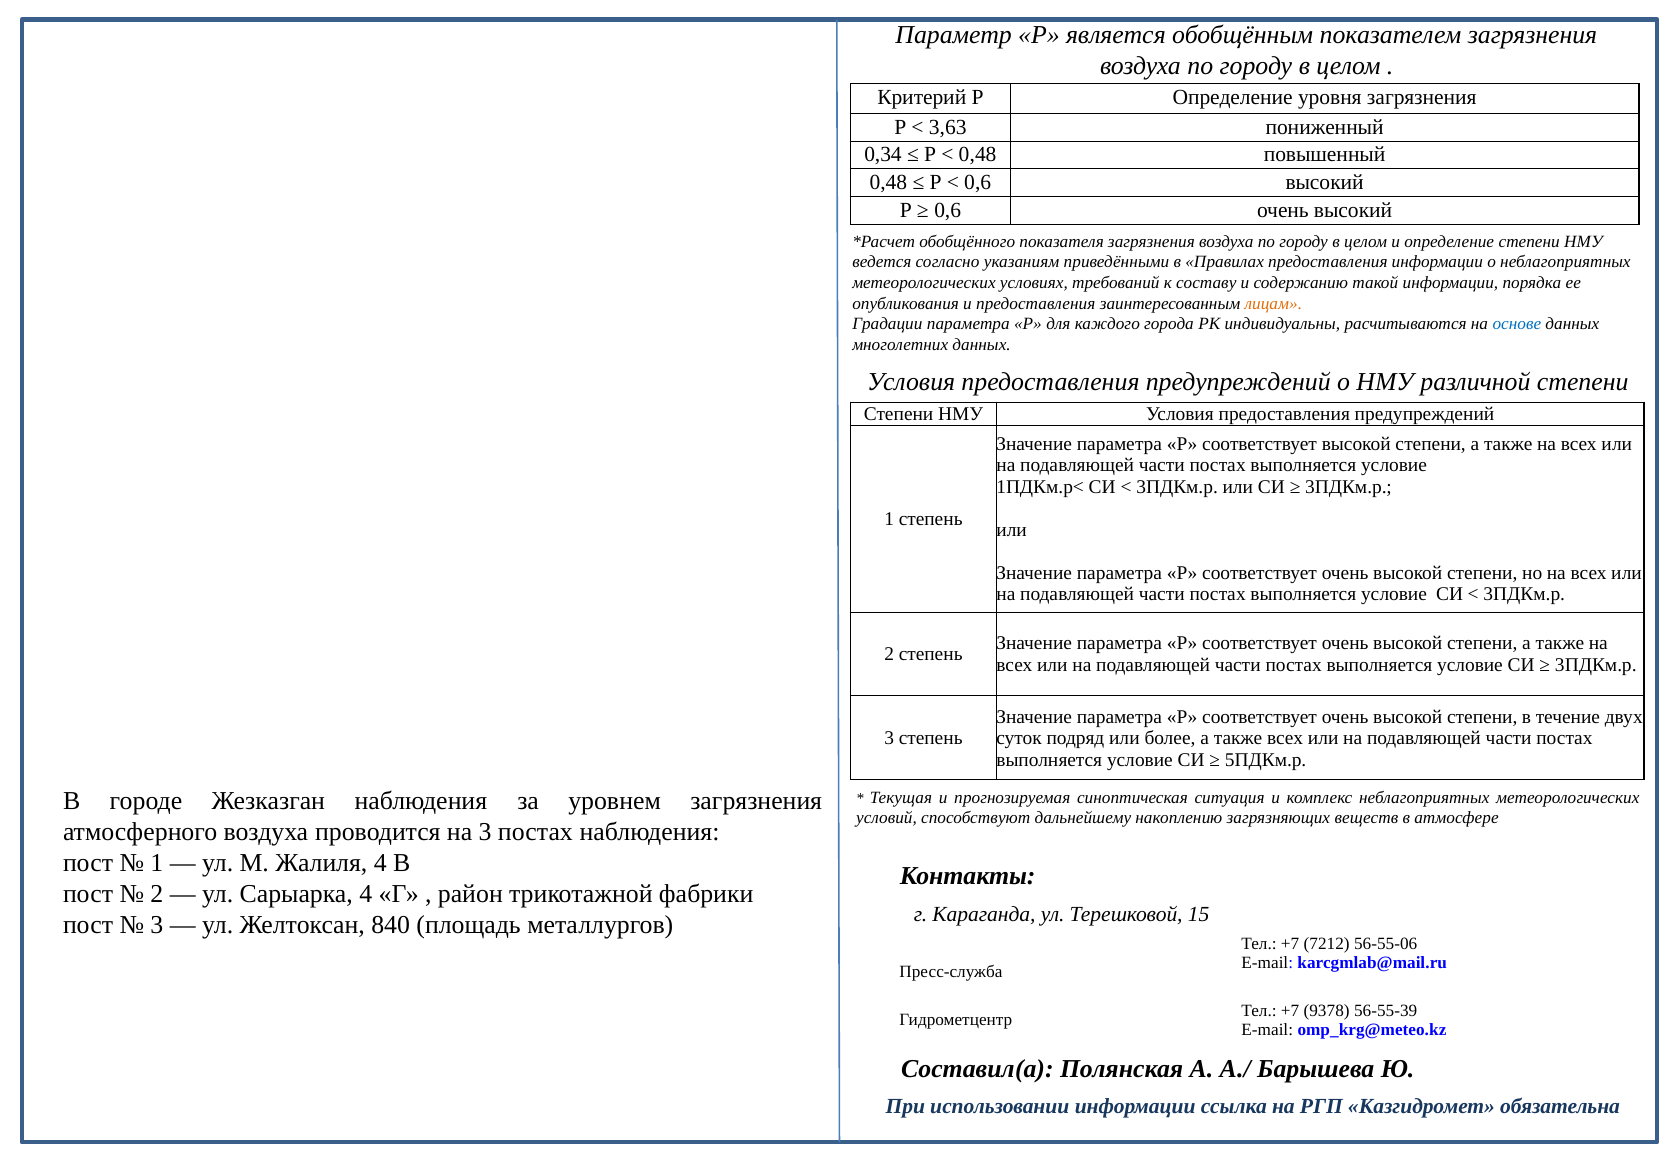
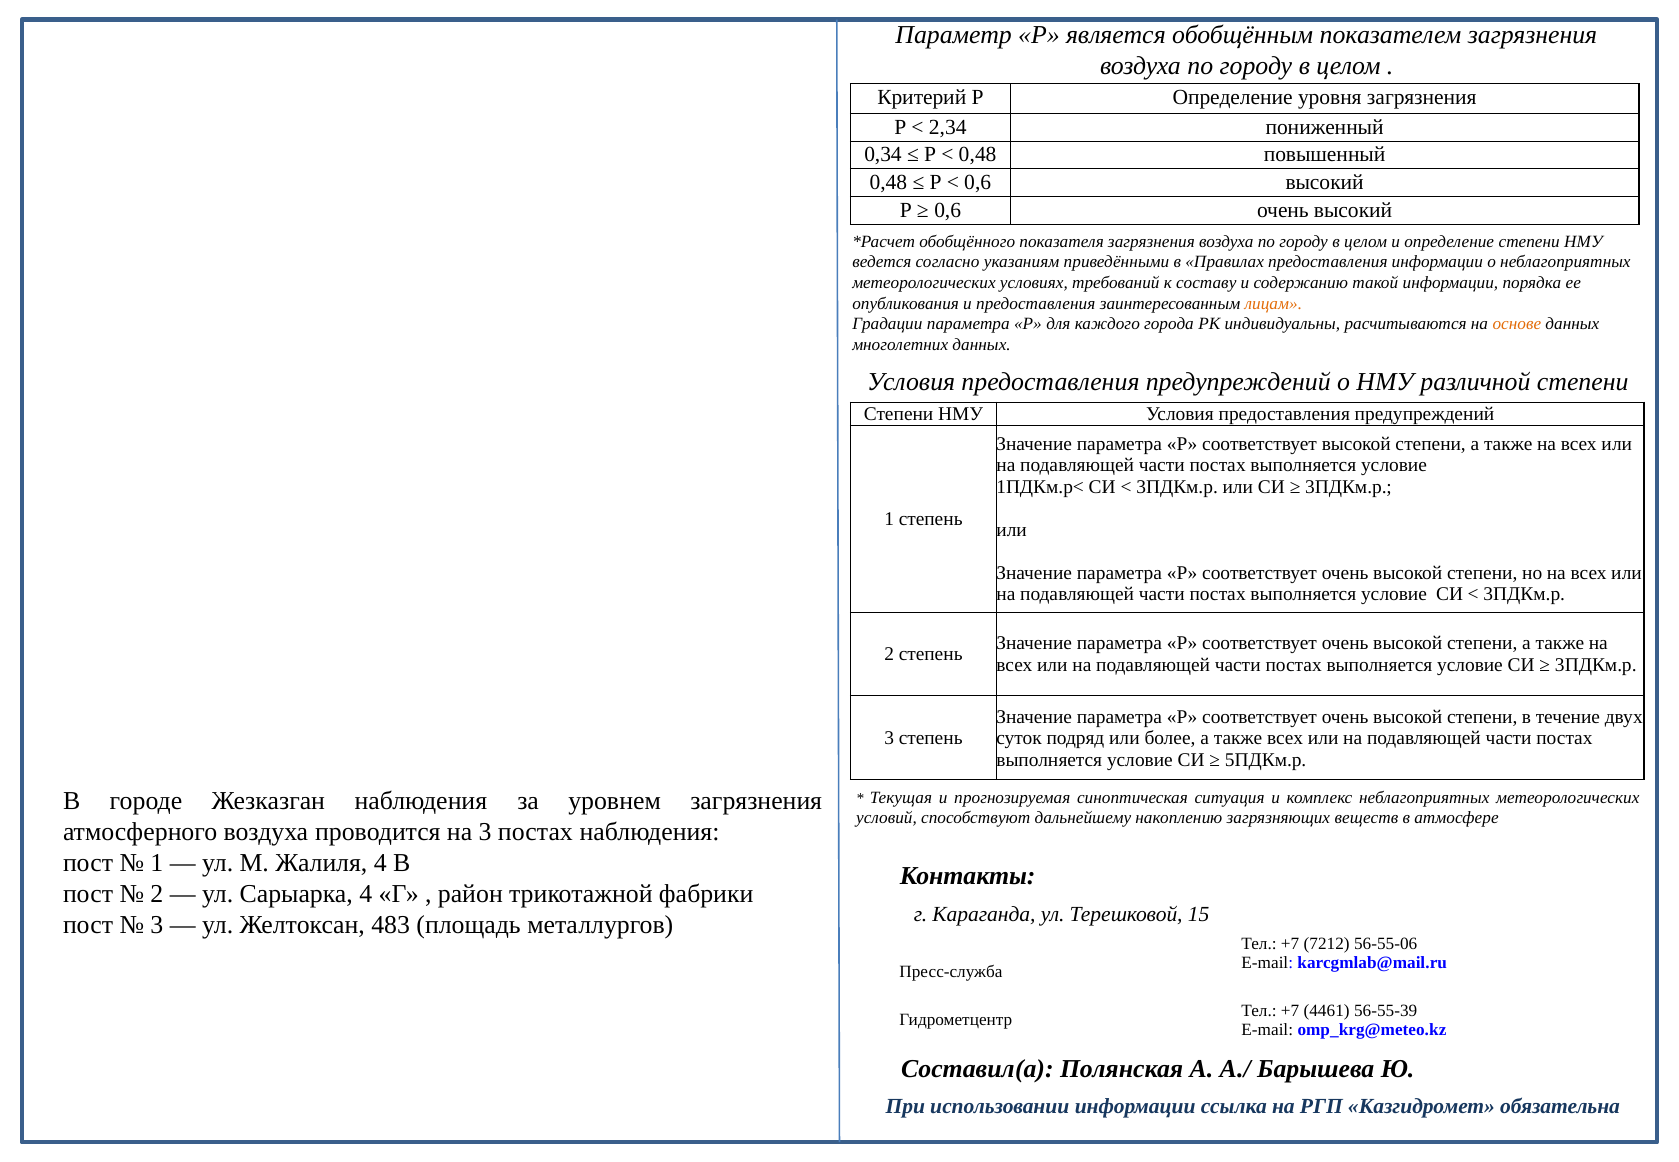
3,63: 3,63 -> 2,34 (948, 127)
основе colour: blue -> orange (1517, 324)
840: 840 -> 483 (391, 925)
9378: 9378 -> 4461 (1327, 1011)
